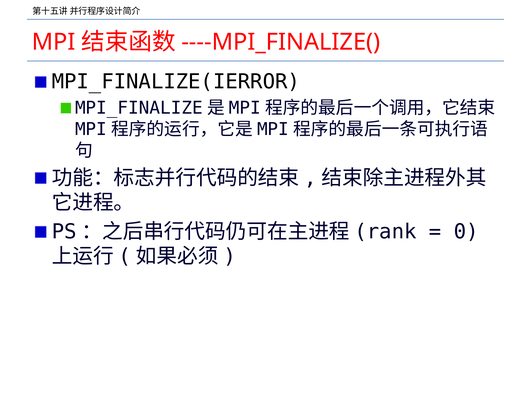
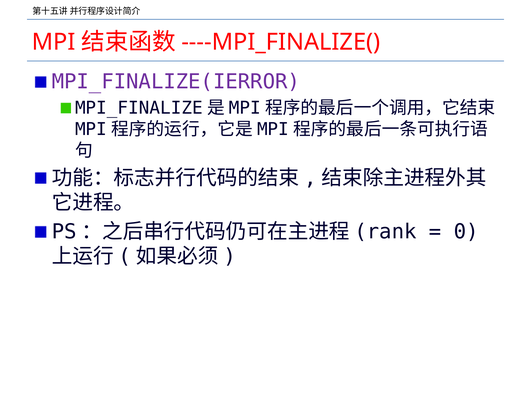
MPI_FINALIZE(IERROR colour: black -> purple (176, 82)
